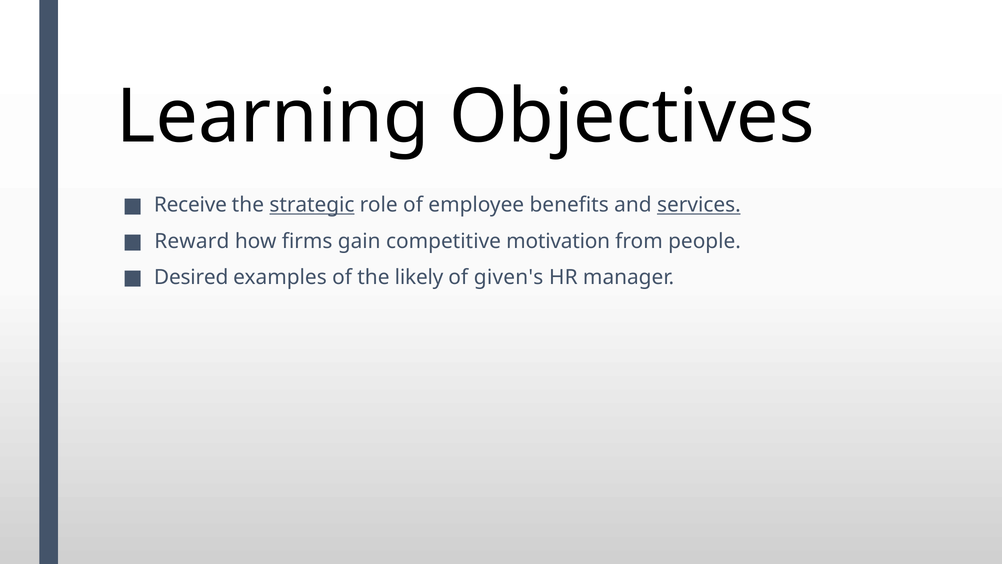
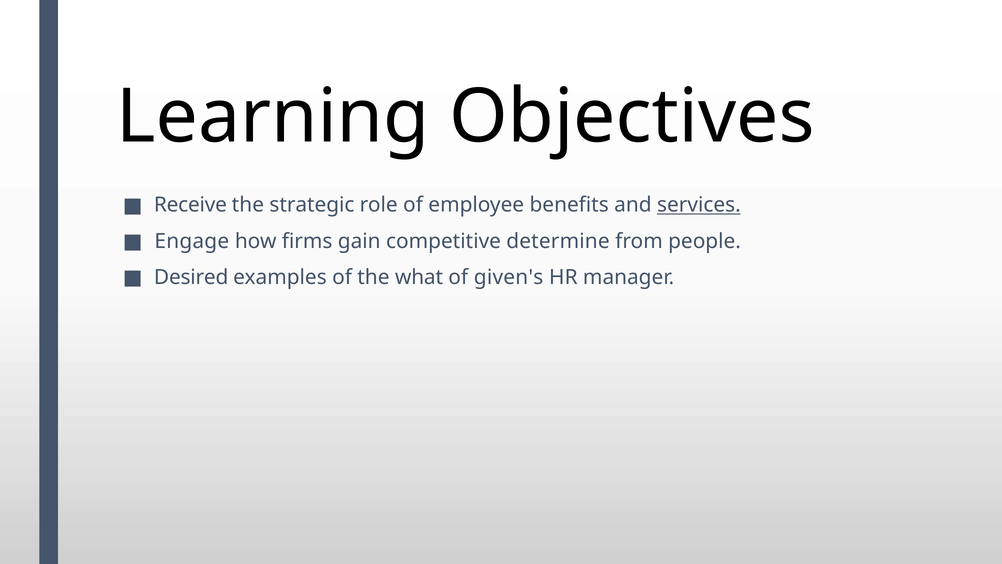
strategic underline: present -> none (312, 205)
Reward: Reward -> Engage (192, 241)
motivation: motivation -> determine (558, 241)
likely: likely -> what (419, 277)
